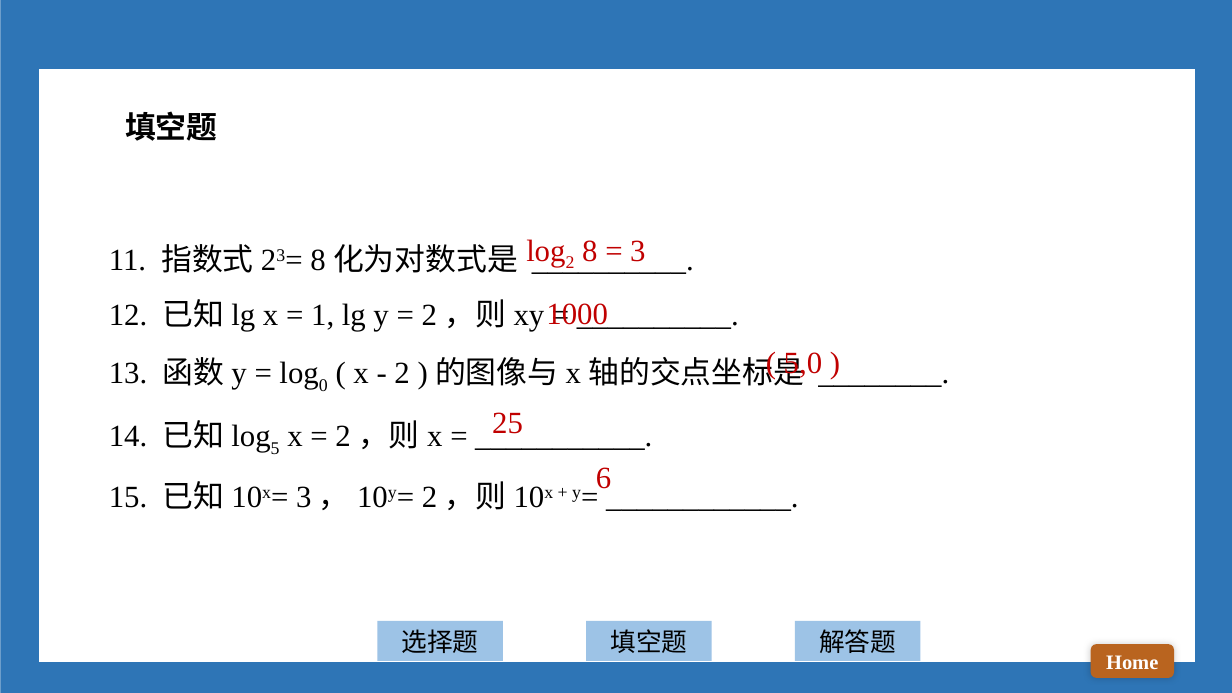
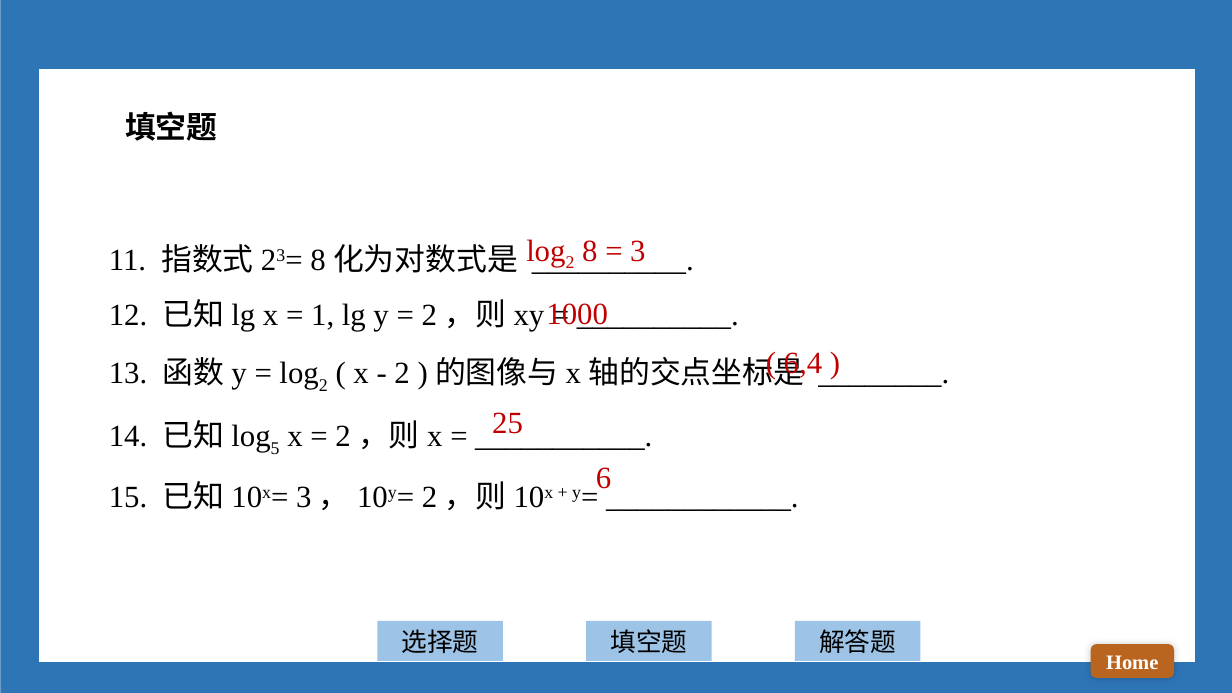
5,0: 5,0 -> 6,4 (803, 363)
0: 0 -> 2 (323, 386)
